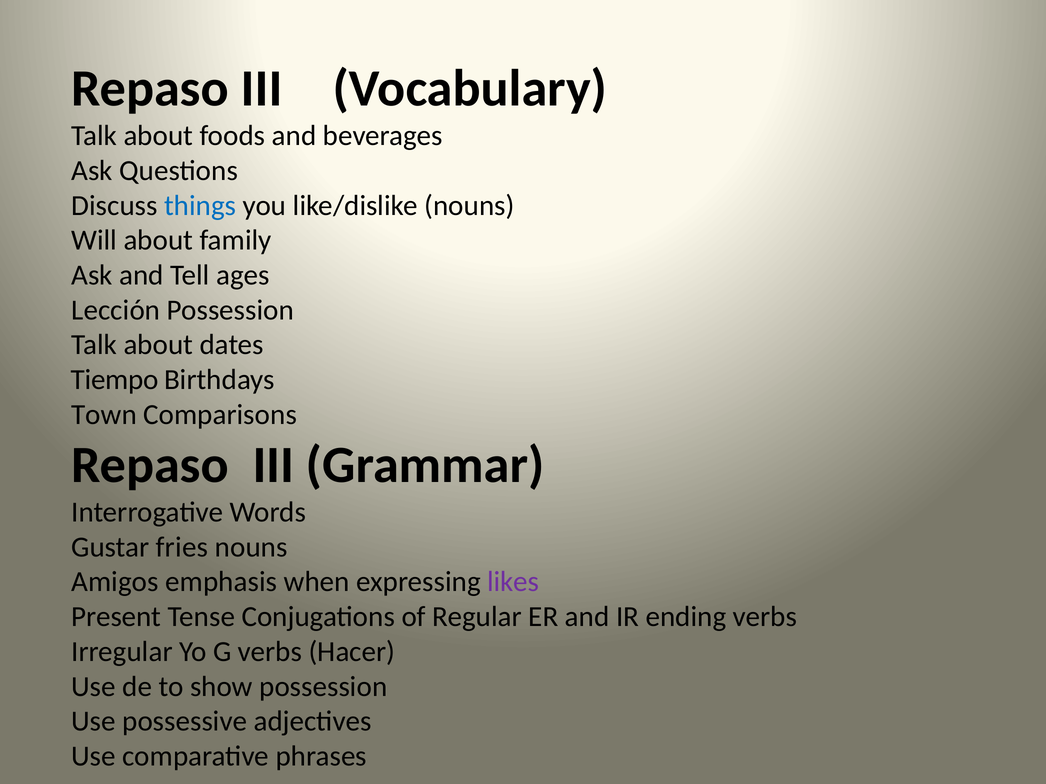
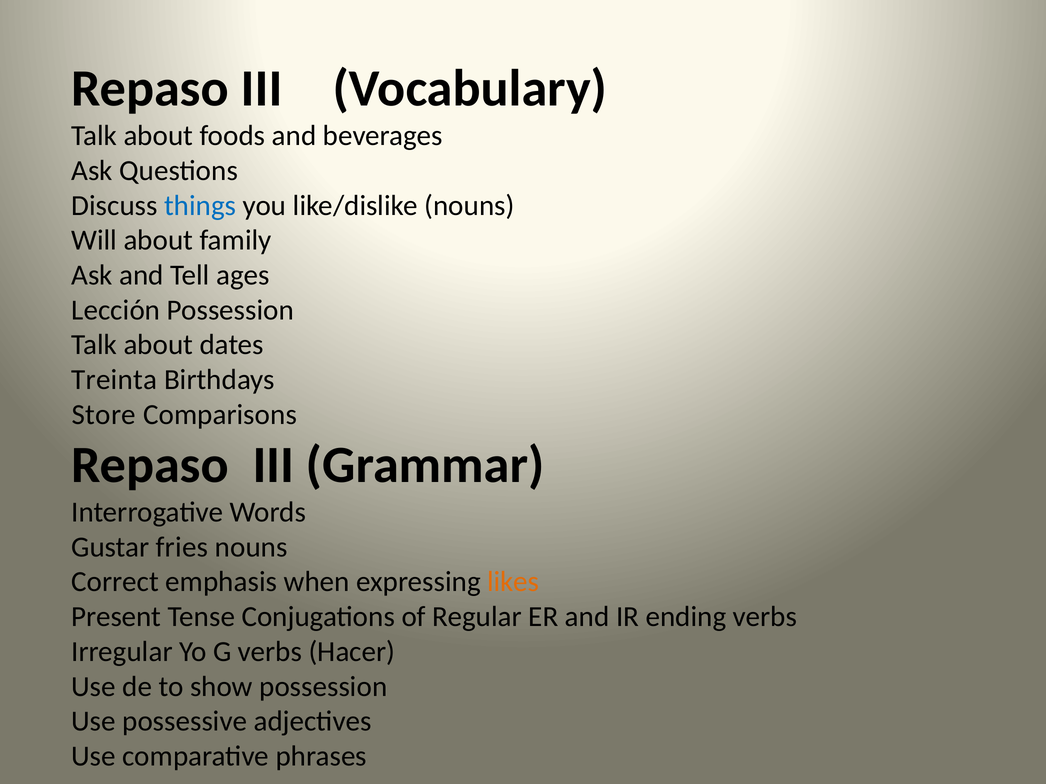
Tiempo: Tiempo -> Treinta (114, 380)
Town: Town -> Store (104, 415)
Amigos: Amigos -> Correct (115, 582)
likes colour: purple -> orange (513, 582)
